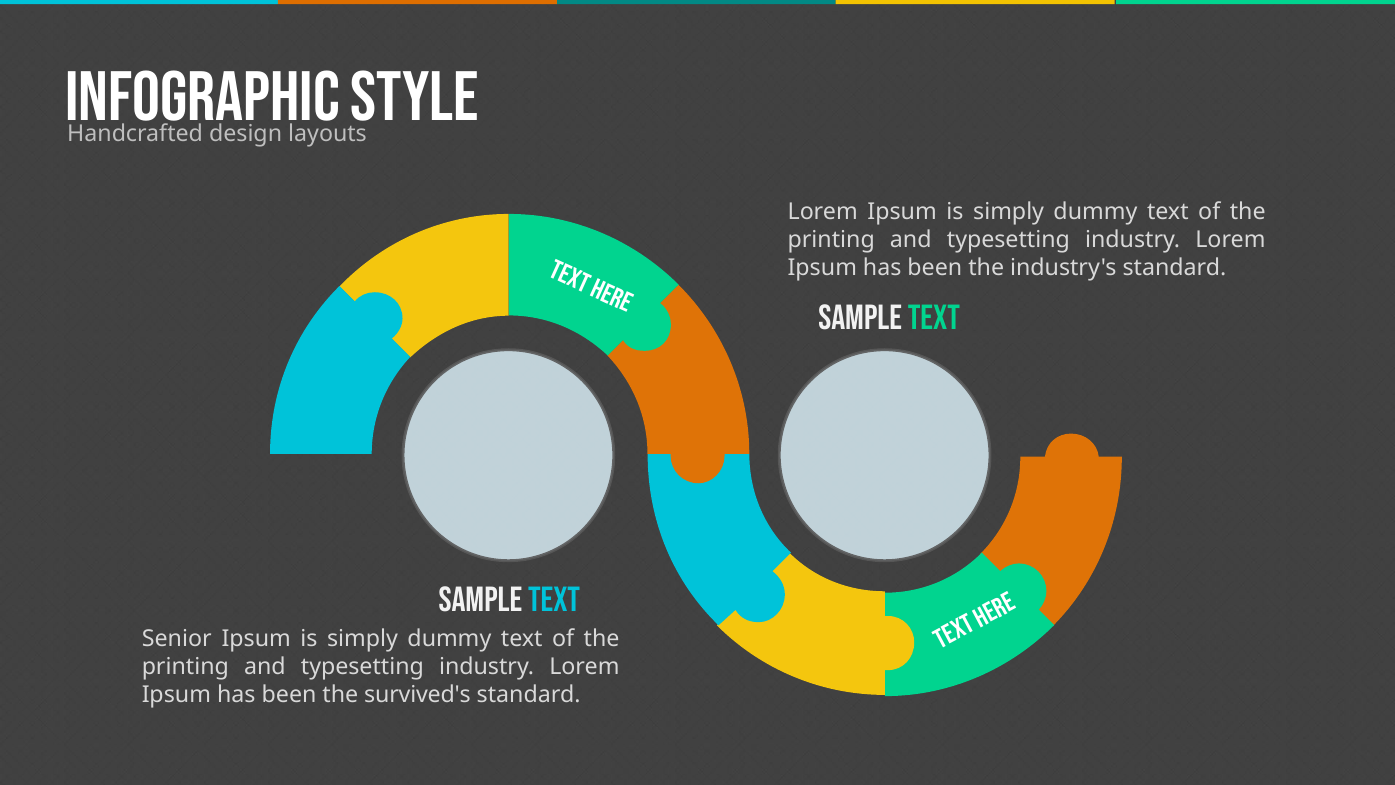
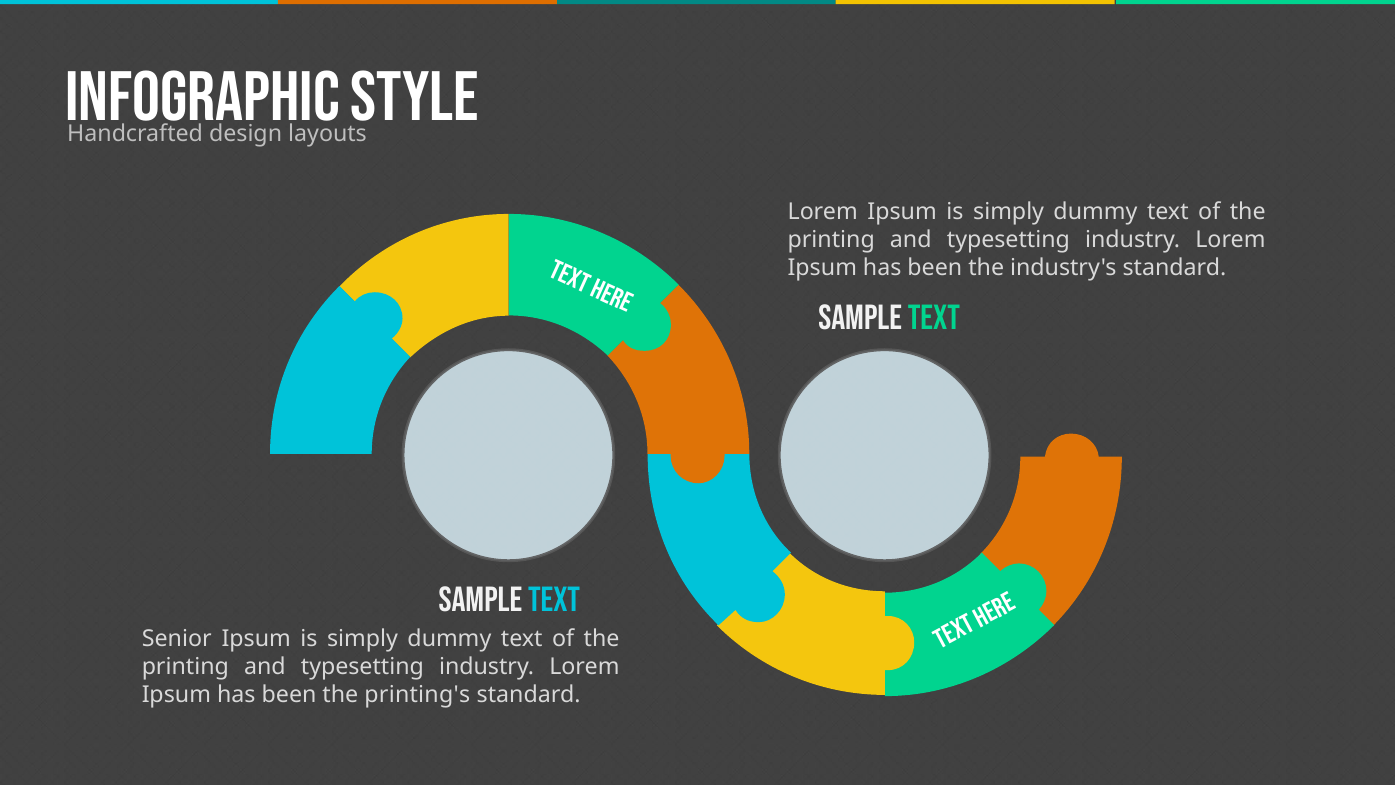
survived's: survived's -> printing's (417, 695)
